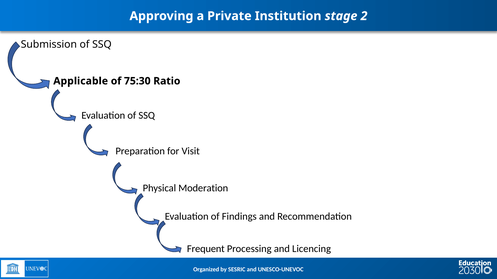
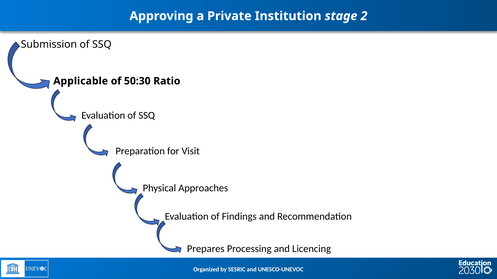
75:30: 75:30 -> 50:30 (137, 81)
Moderation: Moderation -> Approaches (203, 188)
Frequent: Frequent -> Prepares (206, 249)
